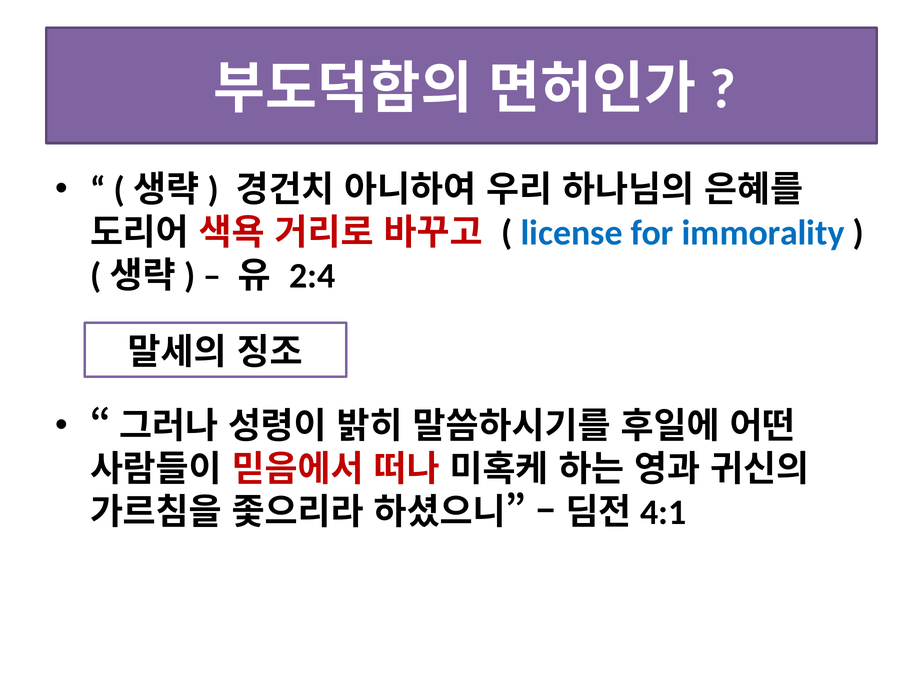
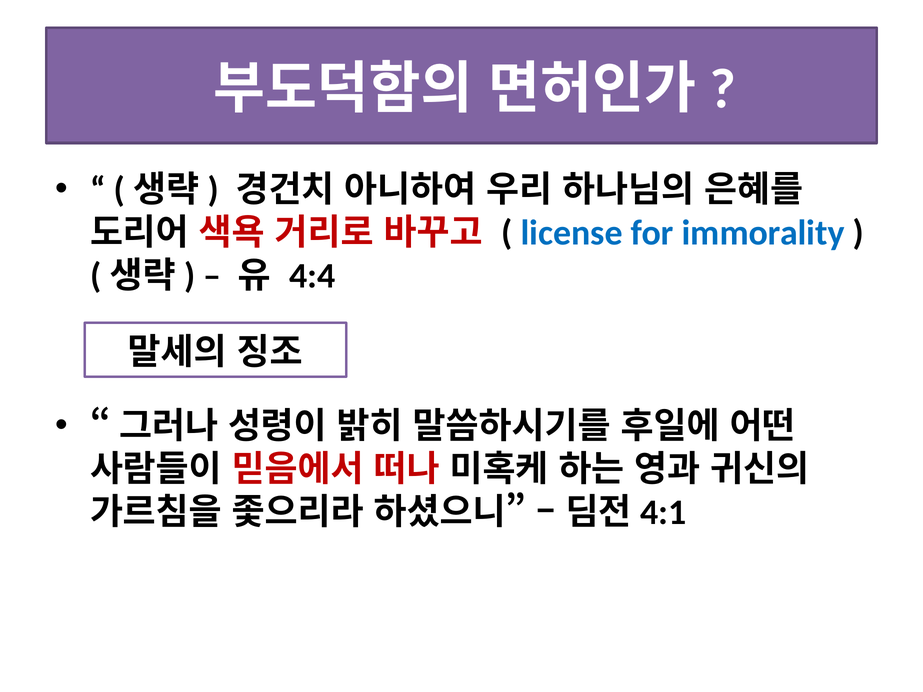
2:4: 2:4 -> 4:4 (312, 276)
